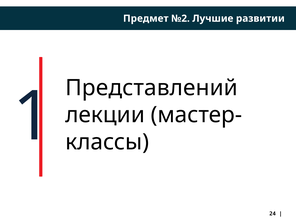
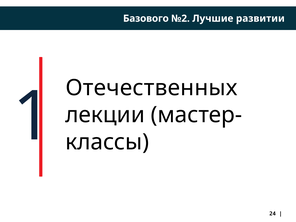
Предмет: Предмет -> Базового (146, 18)
Представлений: Представлений -> Отечественных (151, 88)
